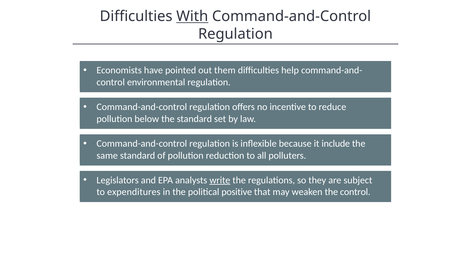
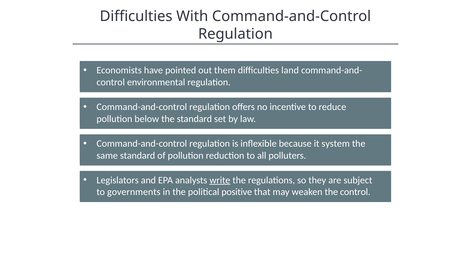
With underline: present -> none (192, 16)
help: help -> land (290, 70)
include: include -> system (336, 144)
expenditures: expenditures -> governments (134, 192)
